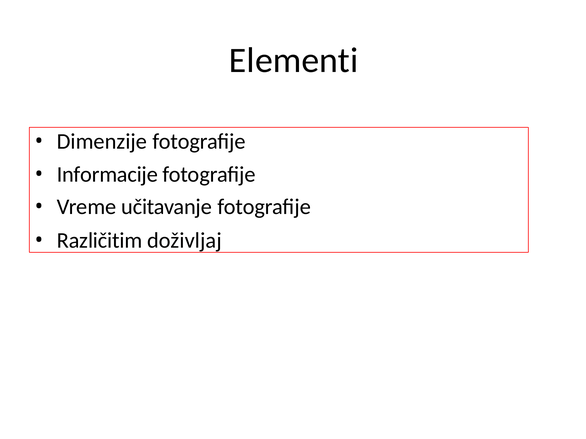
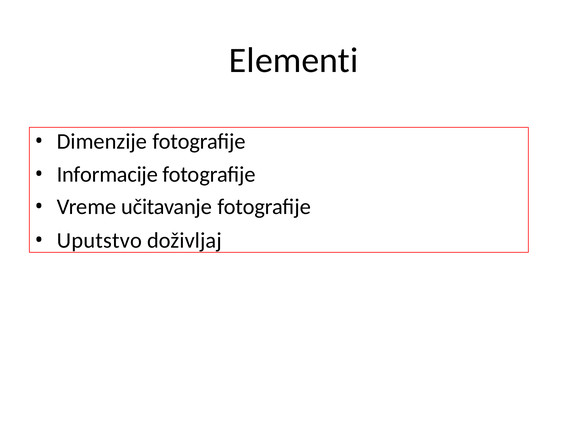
Različitim: Različitim -> Uputstvo (99, 241)
